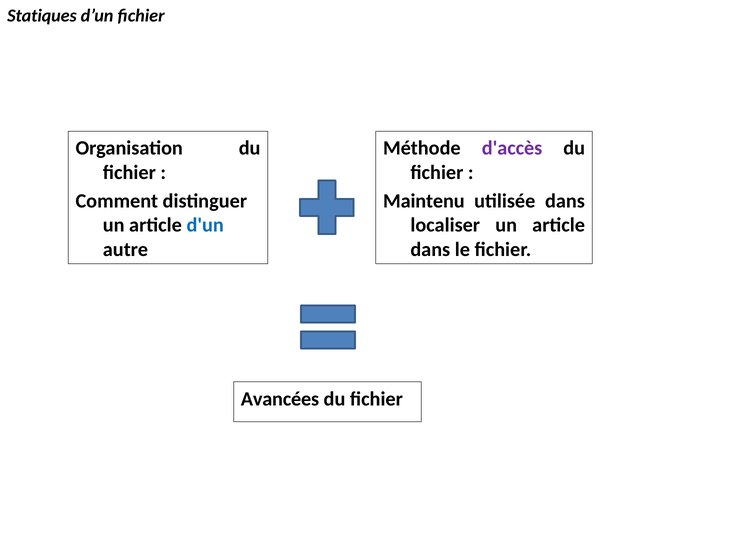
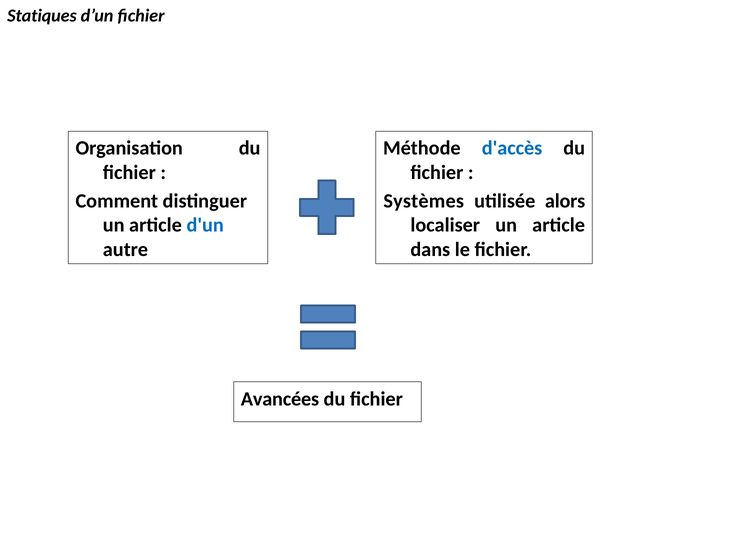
d'accès colour: purple -> blue (512, 148)
Maintenu: Maintenu -> Systèmes (424, 201)
utilisée dans: dans -> alors (565, 201)
